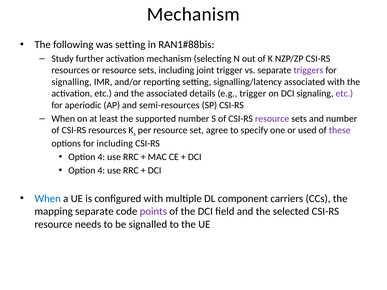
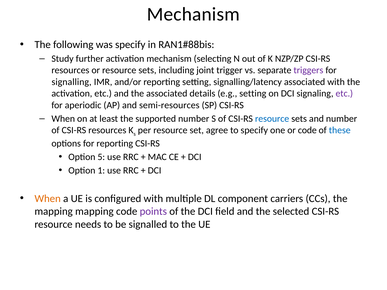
was setting: setting -> specify (130, 45)
e.g trigger: trigger -> setting (253, 94)
resource colour: purple -> blue (272, 119)
or used: used -> code (307, 130)
these colour: purple -> blue (340, 130)
for including: including -> reporting (115, 144)
4: 4 -> 5 (101, 157)
4: 4 -> 1 (101, 171)
When colour: blue -> orange (48, 199)
mapping separate: separate -> mapping (94, 212)
